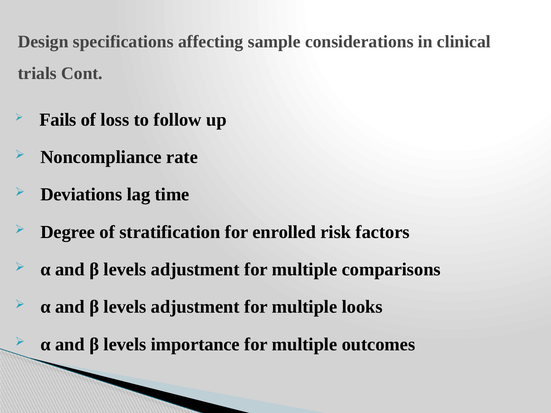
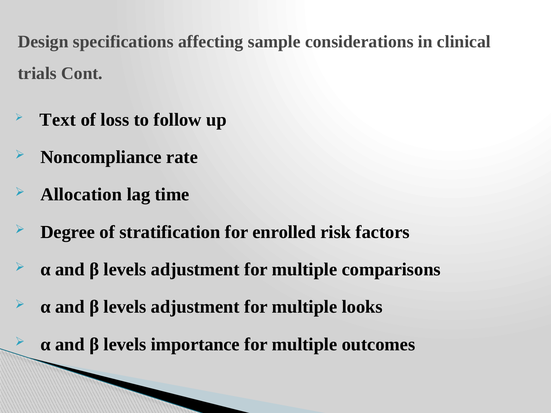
Fails: Fails -> Text (58, 120)
Deviations: Deviations -> Allocation (81, 195)
